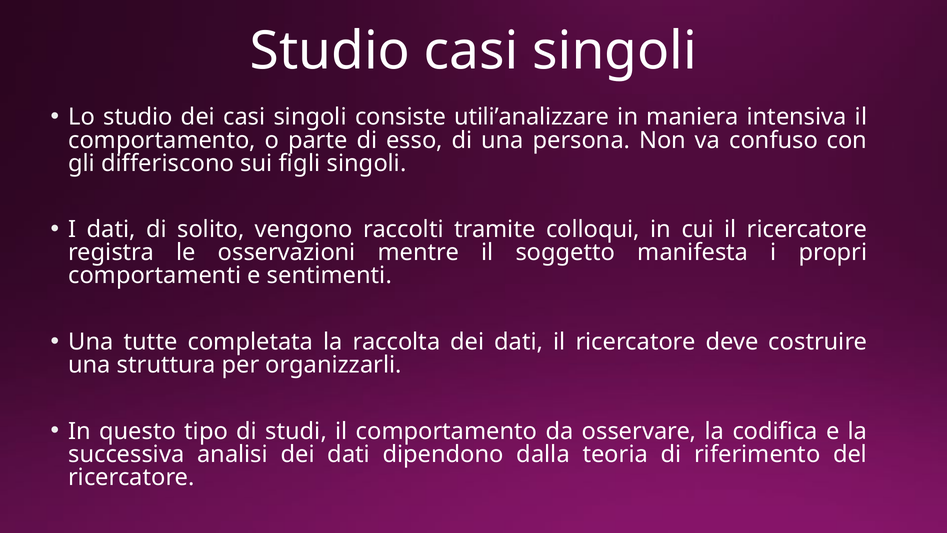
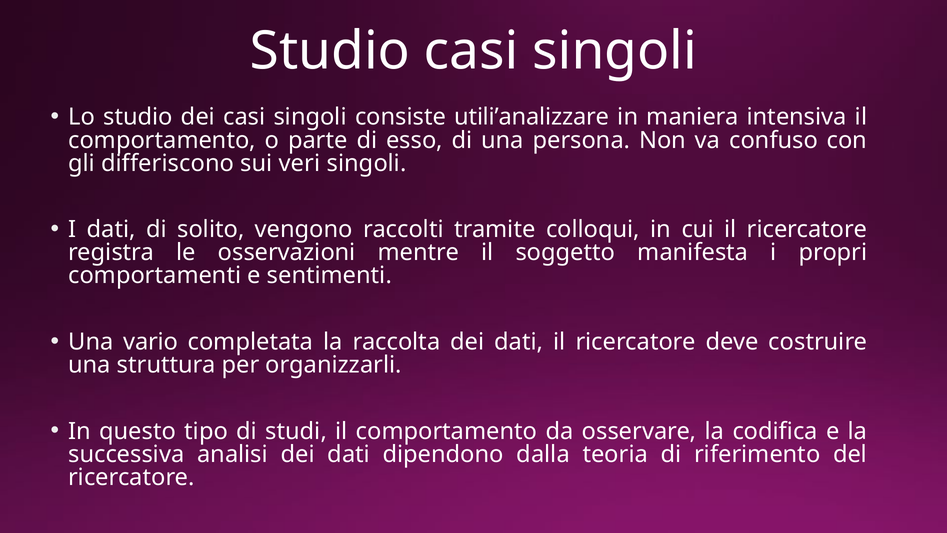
figli: figli -> veri (300, 163)
tutte: tutte -> vario (151, 342)
